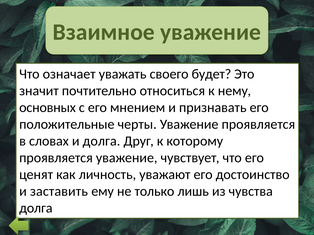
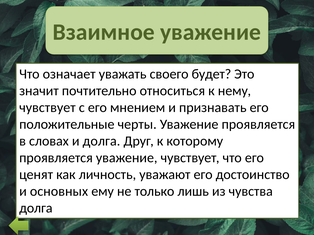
основных: основных -> чувствует (47, 108)
заставить: заставить -> основных (59, 192)
